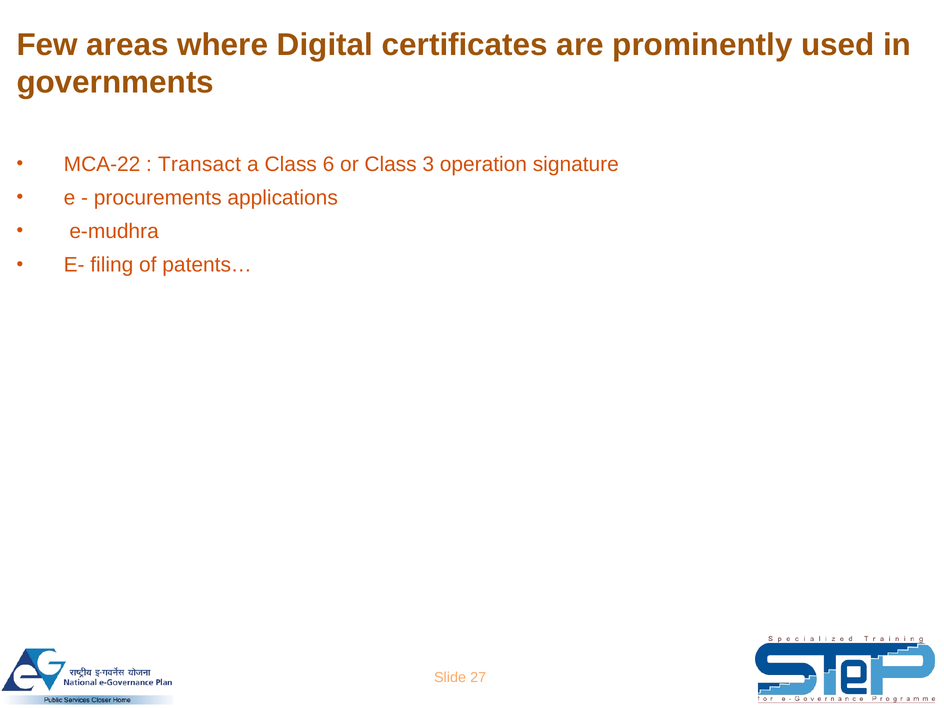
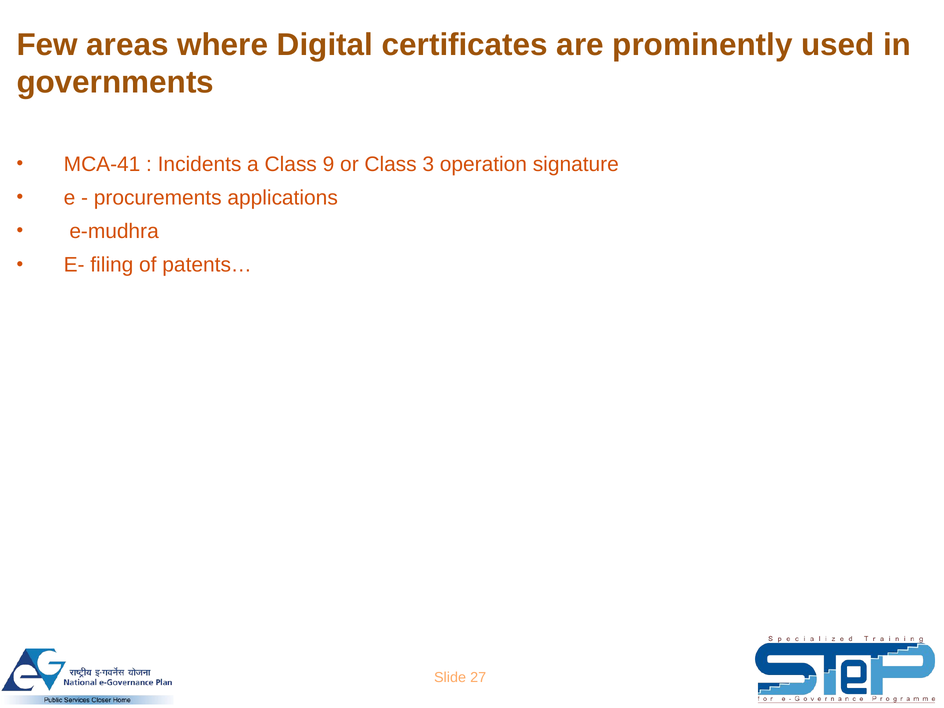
MCA-22: MCA-22 -> MCA-41 (102, 164)
Transact: Transact -> Incidents (200, 164)
6: 6 -> 9 (329, 164)
